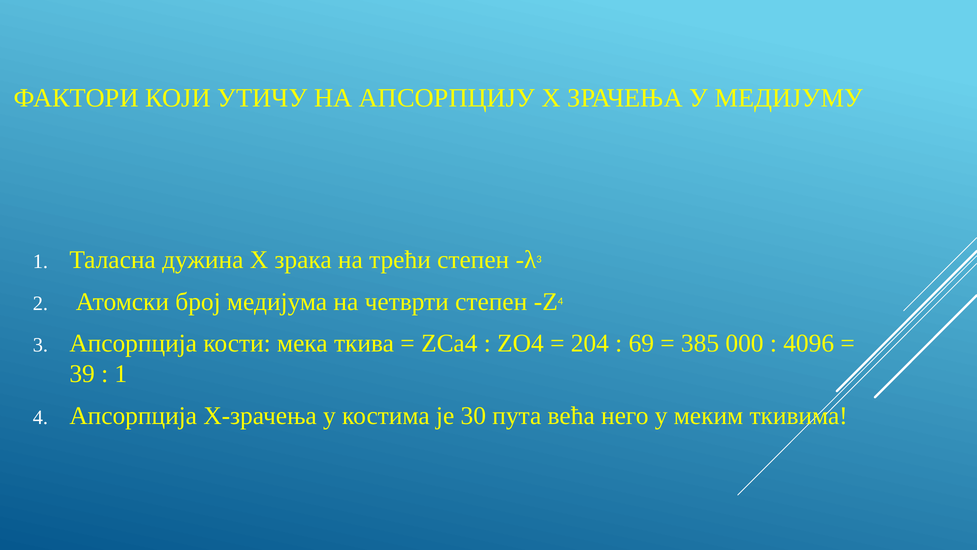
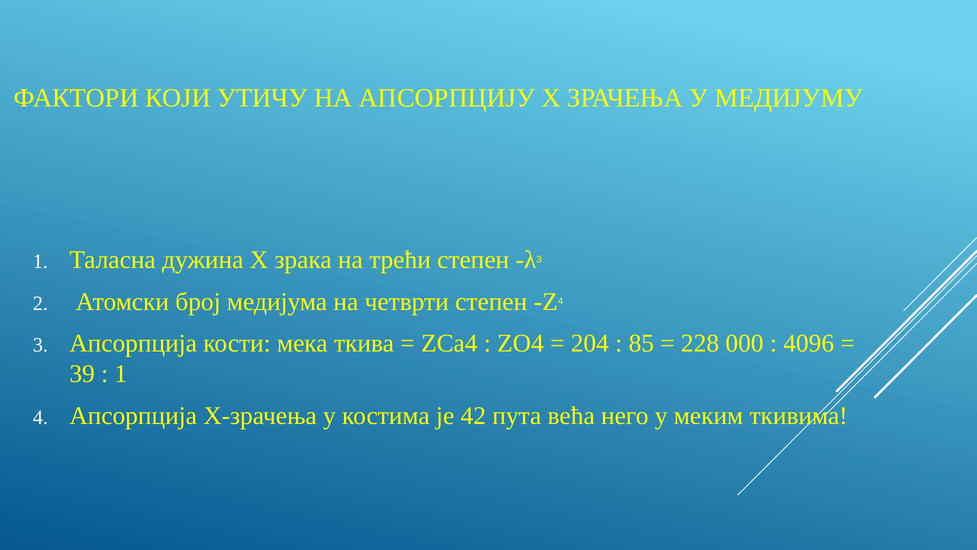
69: 69 -> 85 (641, 343)
385: 385 -> 228 (700, 343)
30: 30 -> 42 (473, 415)
